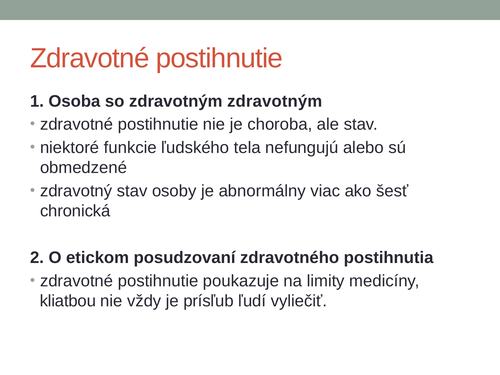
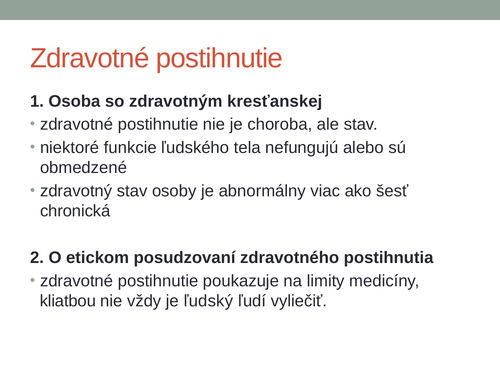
zdravotným zdravotným: zdravotným -> kresťanskej (275, 101)
prísľub: prísľub -> ľudský (208, 301)
